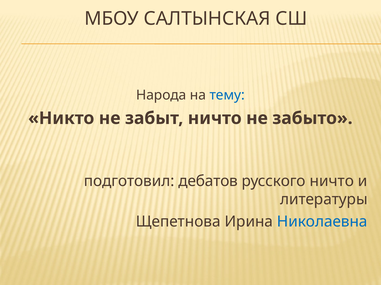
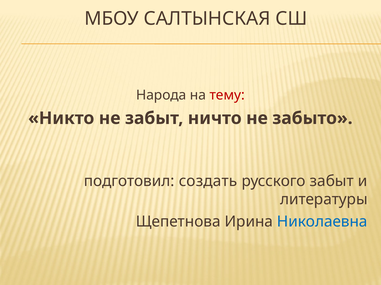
тему colour: blue -> red (227, 95)
дебатов: дебатов -> создать (208, 182)
русского ничто: ничто -> забыт (332, 182)
